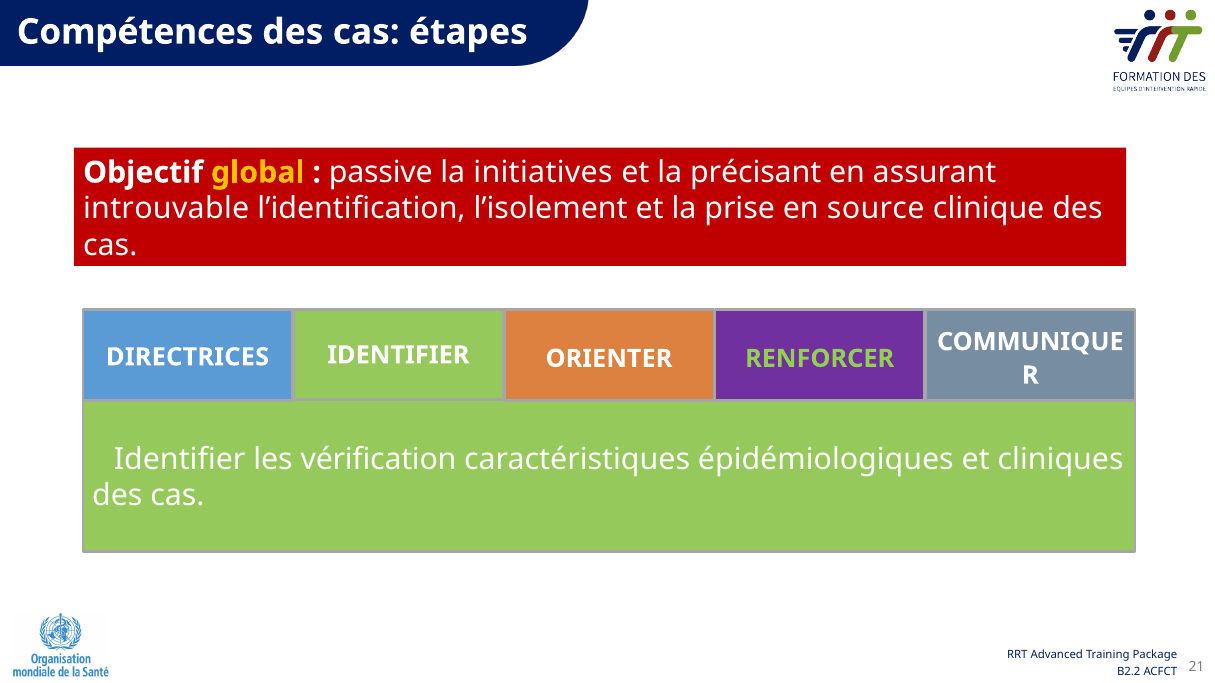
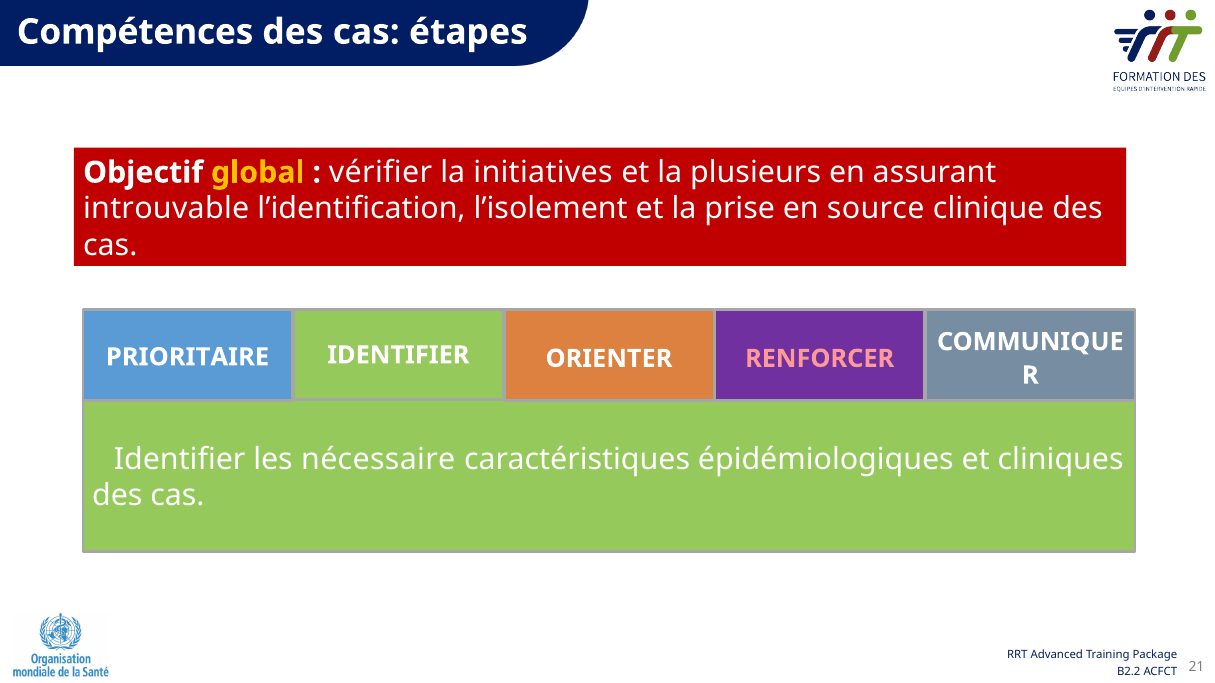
passive: passive -> vérifier (381, 173)
précisant: précisant -> plusieurs (756, 173)
DIRECTRICES: DIRECTRICES -> PRIORITAIRE (188, 357)
RENFORCER colour: light green -> pink (820, 359)
vérification: vérification -> nécessaire (378, 460)
